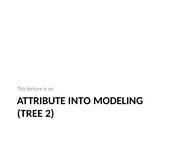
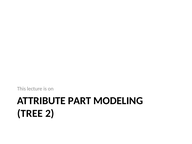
INTO: INTO -> PART (80, 101)
